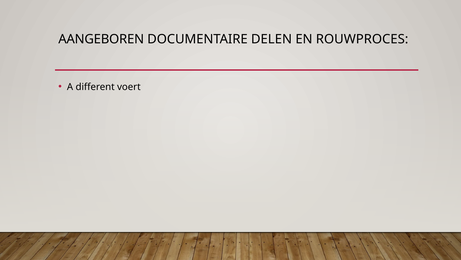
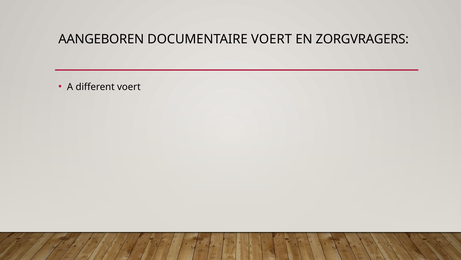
DOCUMENTAIRE DELEN: DELEN -> VOERT (271, 39)
ROUWPROCES: ROUWPROCES -> ZORGVRAGERS (362, 39)
